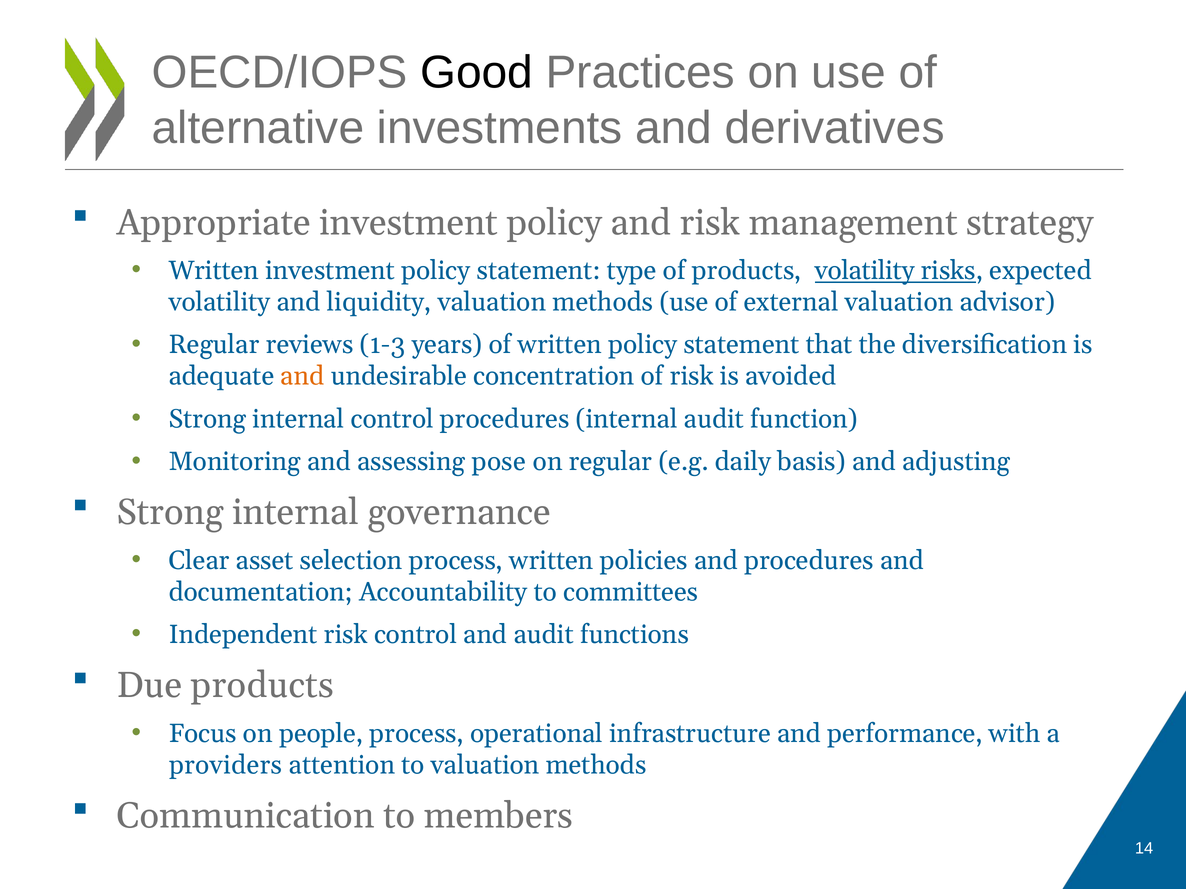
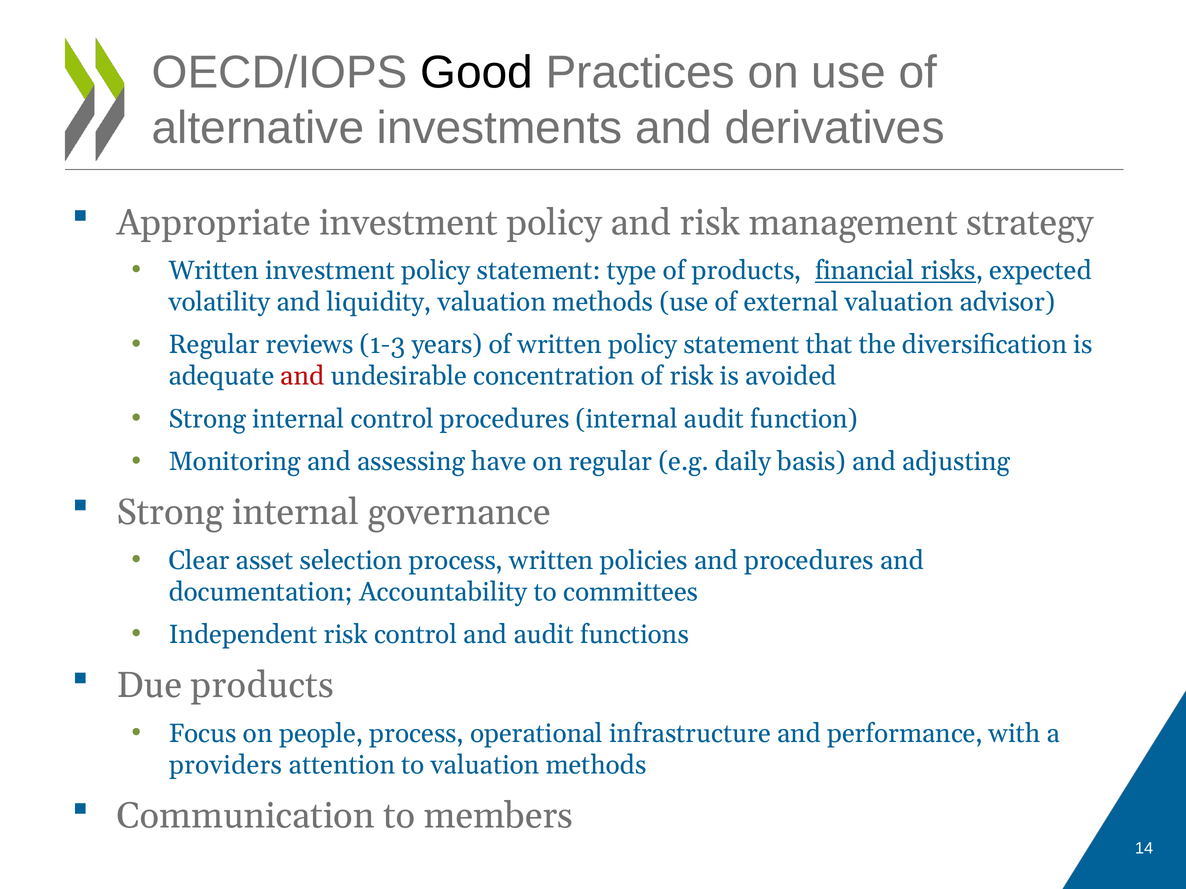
products volatility: volatility -> financial (865, 271)
and colour: orange -> red (302, 376)
pose: pose -> have (499, 462)
